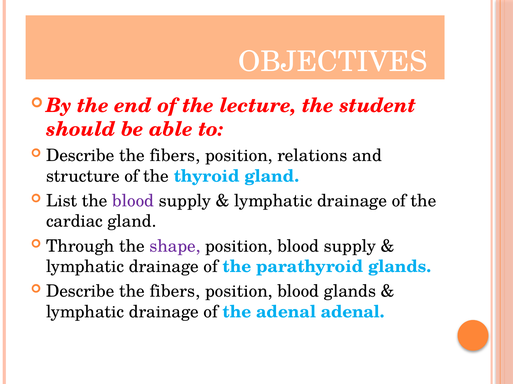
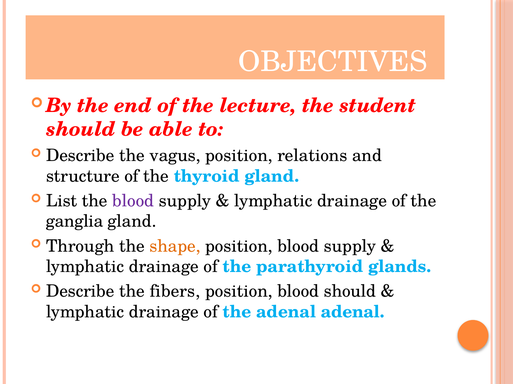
fibers: fibers -> vagus (175, 156)
cardiac: cardiac -> ganglia (75, 222)
shape colour: purple -> orange (175, 247)
blood glands: glands -> should (350, 292)
